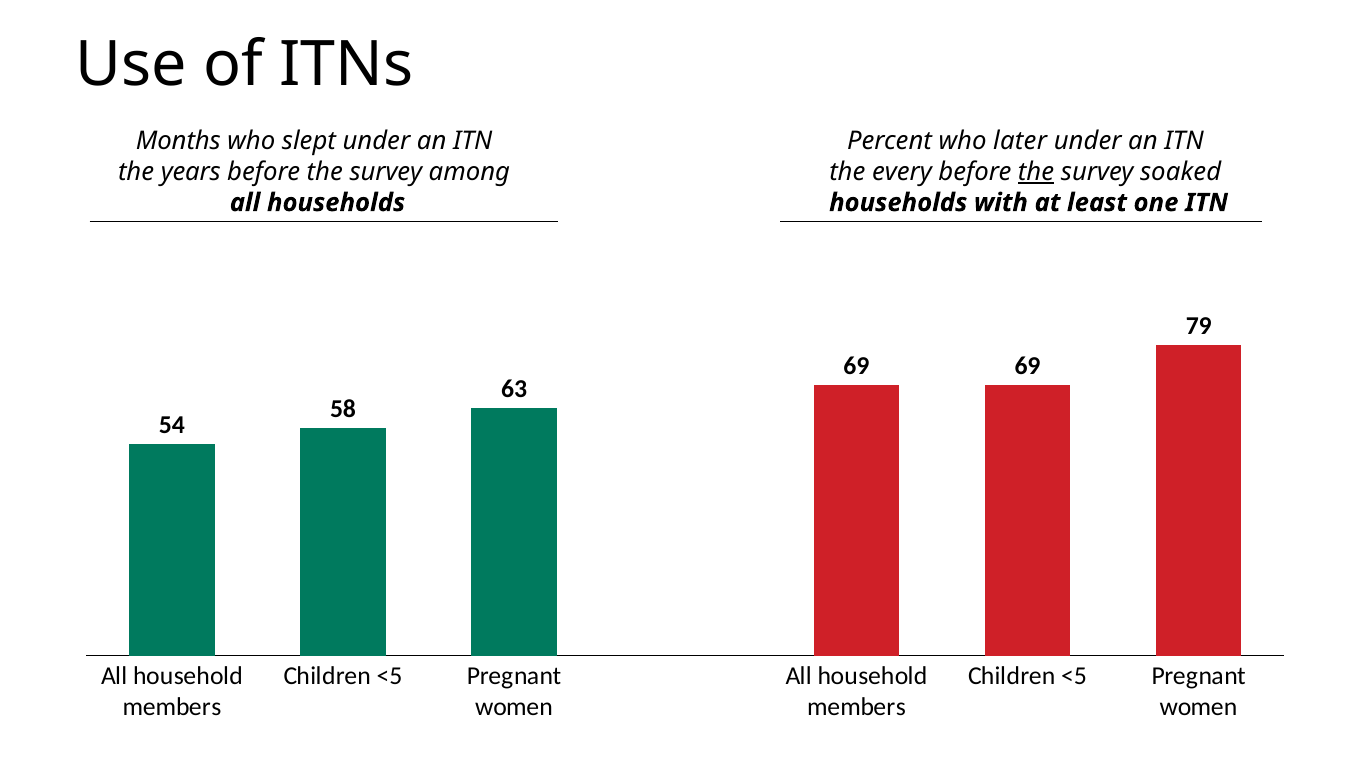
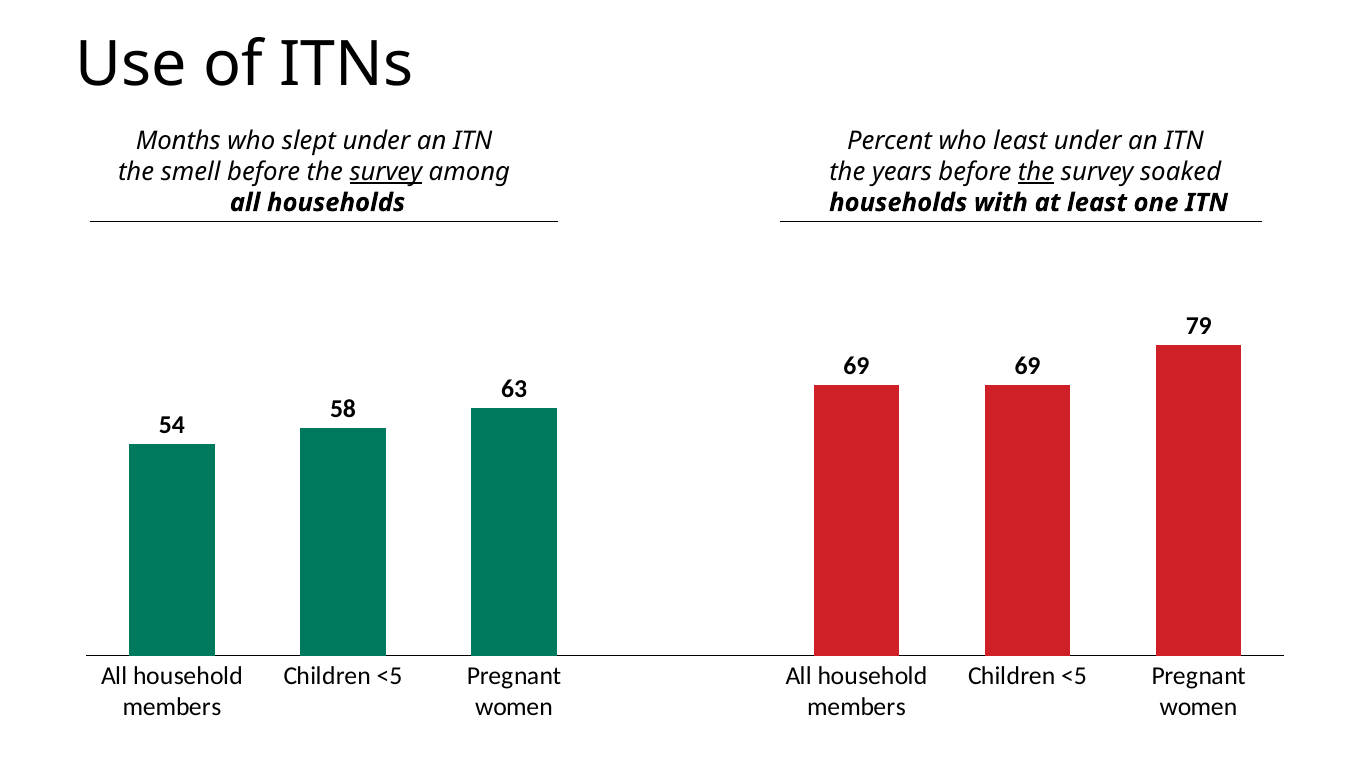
who later: later -> least (1020, 141)
years: years -> smell (191, 172)
survey underline: none -> present (386, 172)
every: every -> years (902, 172)
